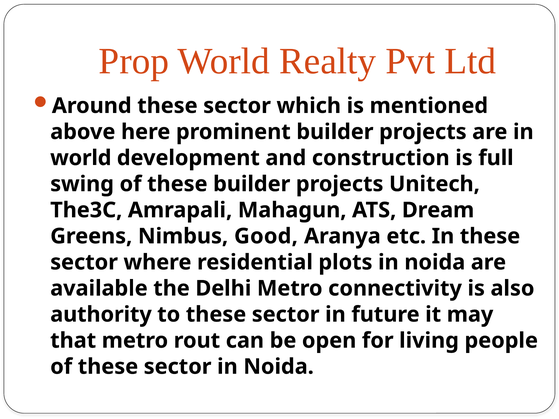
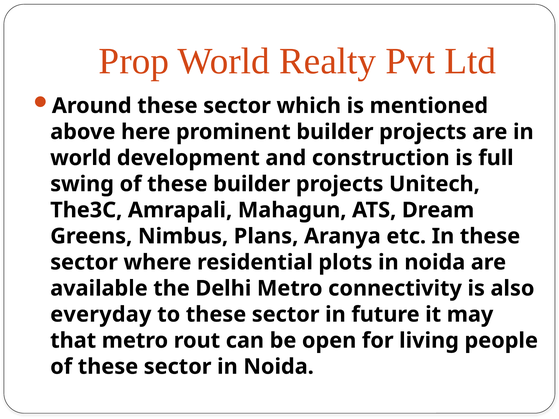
Good: Good -> Plans (266, 236)
authority: authority -> everyday (101, 315)
